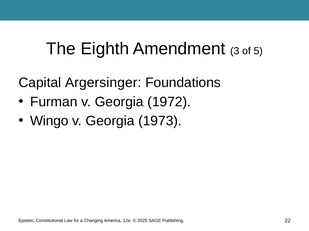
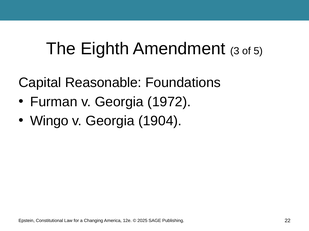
Argersinger: Argersinger -> Reasonable (103, 83)
1973: 1973 -> 1904 (160, 121)
